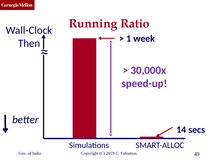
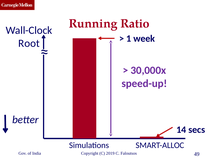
Then: Then -> Root (29, 43)
